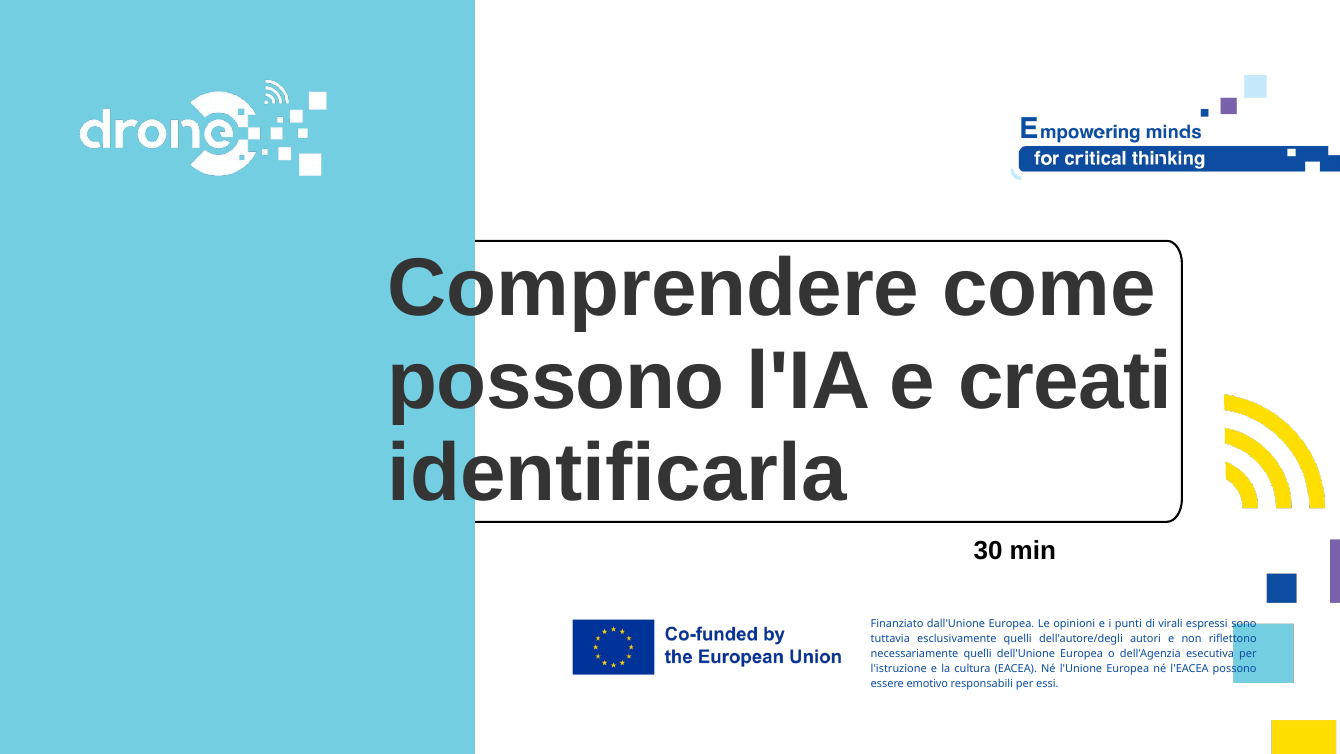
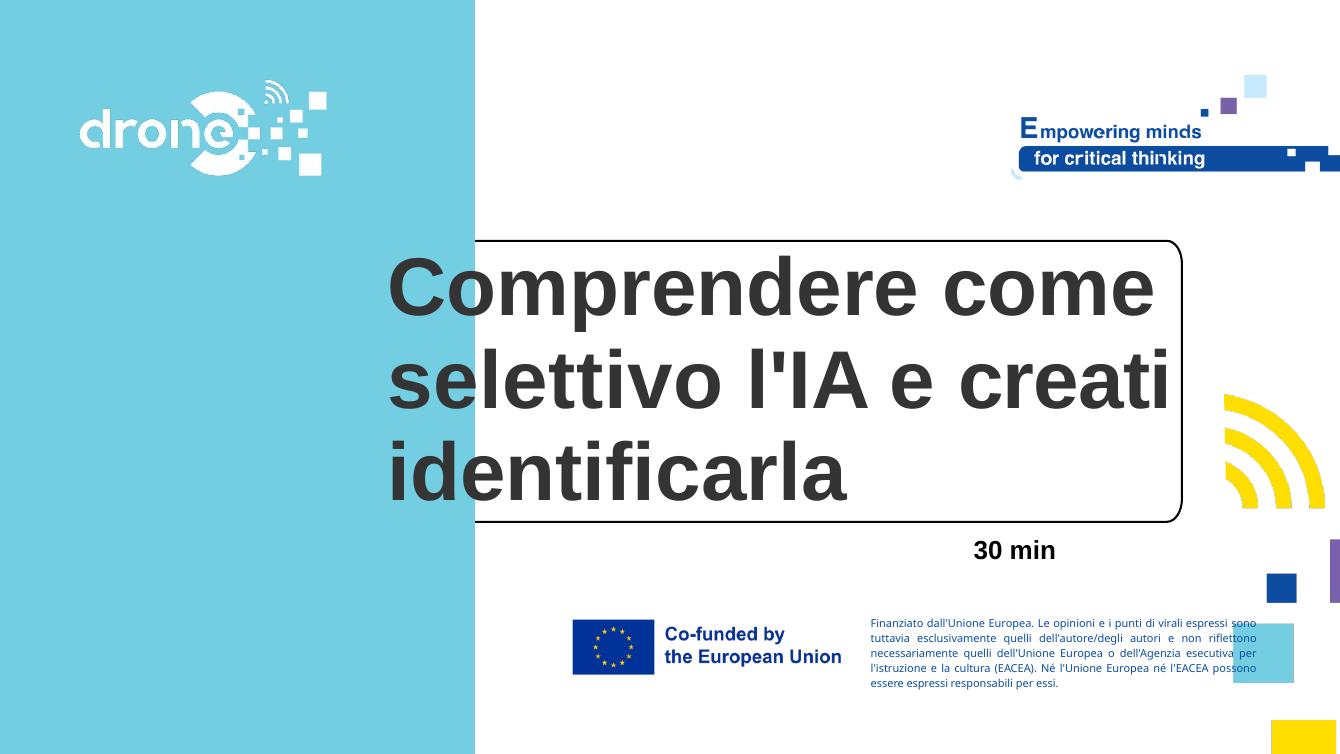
possono: possono -> selettivo (556, 381)
essere emotivo: emotivo -> espressi (927, 684)
